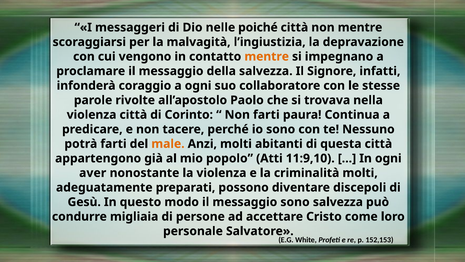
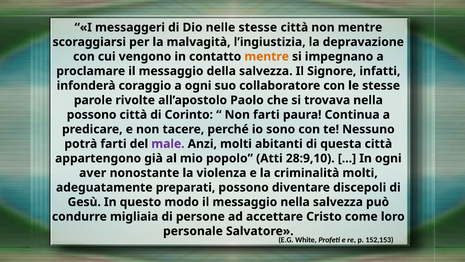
nelle poiché: poiché -> stesse (258, 27)
violenza: violenza -> possono (92, 115)
male colour: orange -> purple (168, 144)
11:9,10: 11:9,10 -> 28:9,10 (310, 158)
messaggio sono: sono -> nella (295, 202)
